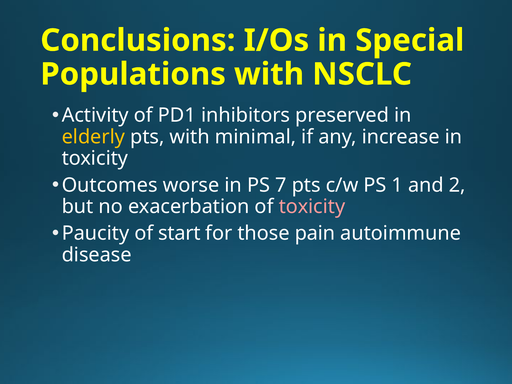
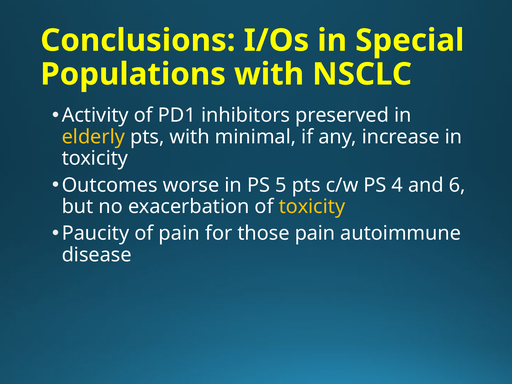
7: 7 -> 5 (281, 185)
1: 1 -> 4 (397, 185)
2: 2 -> 6 (457, 185)
toxicity colour: pink -> yellow (312, 207)
of start: start -> pain (179, 233)
